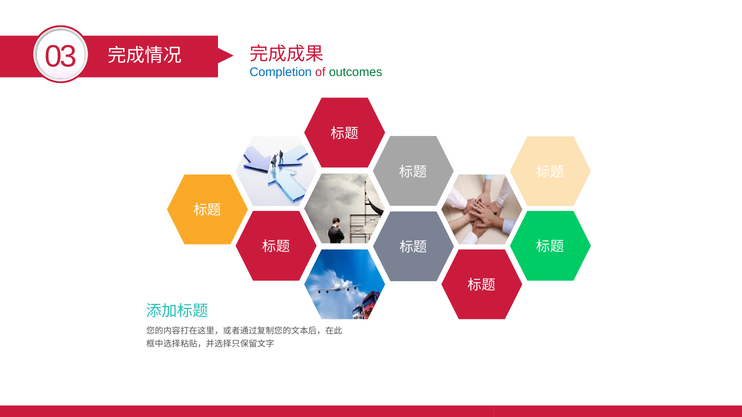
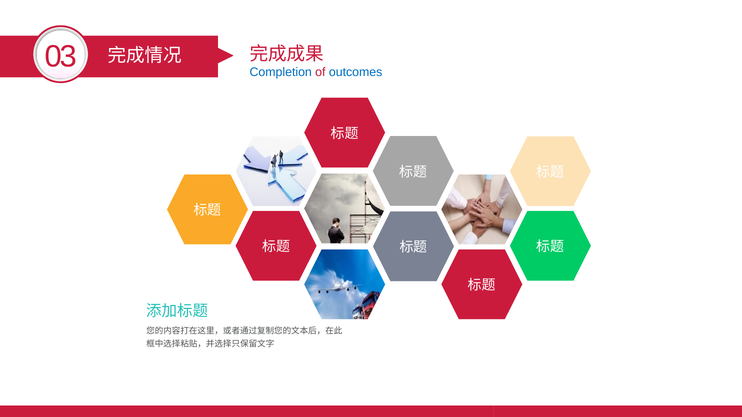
outcomes colour: green -> blue (356, 72)
